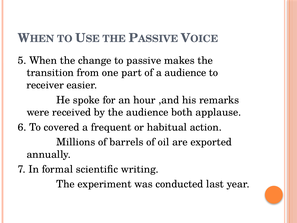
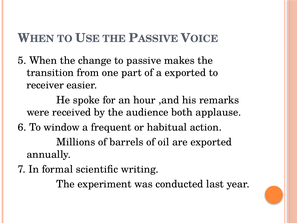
a audience: audience -> exported (185, 73)
covered: covered -> window (62, 127)
